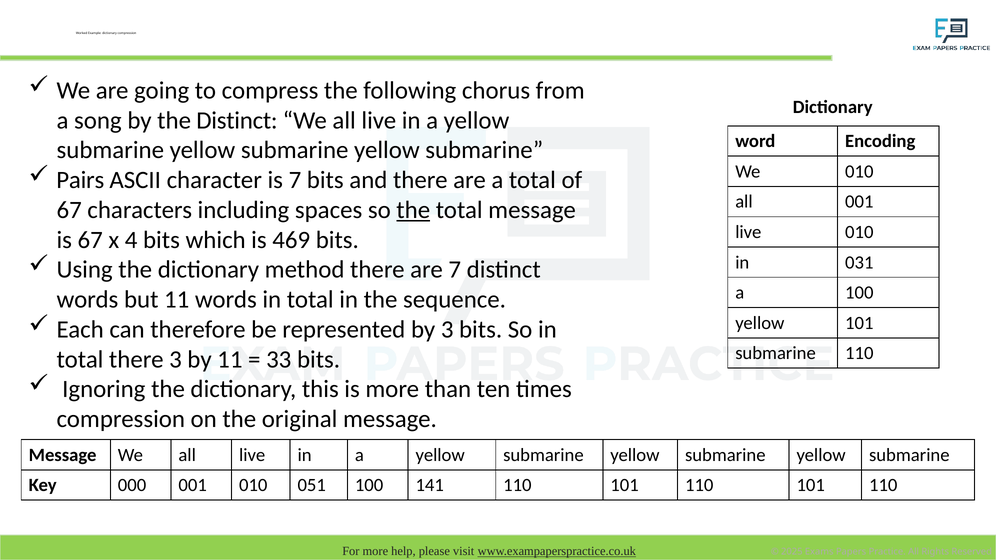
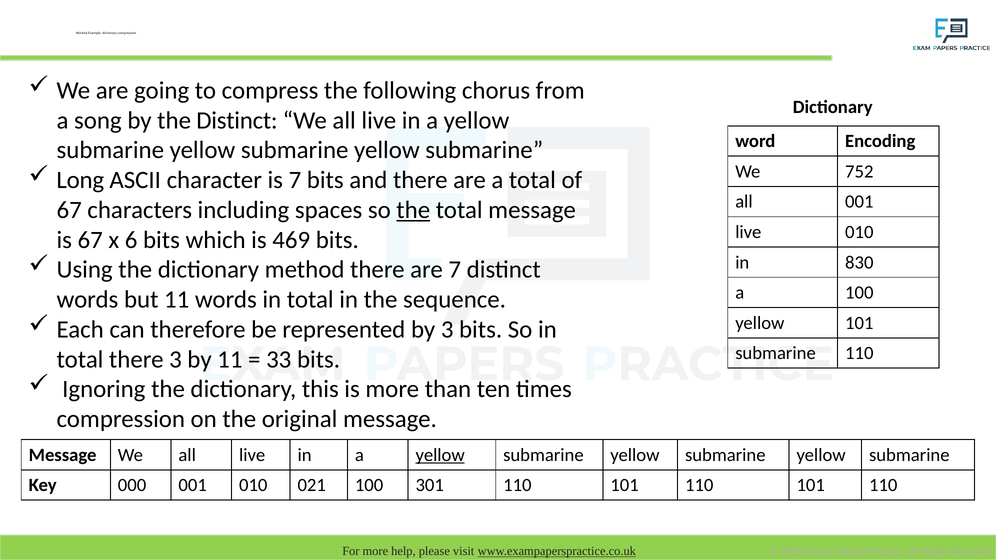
We 010: 010 -> 752 (859, 172)
Pairs: Pairs -> Long (80, 180)
4: 4 -> 6 (131, 240)
031: 031 -> 830 (859, 262)
yellow underline: none -> present (440, 455)
051: 051 -> 021 (312, 485)
141: 141 -> 301 (430, 485)
